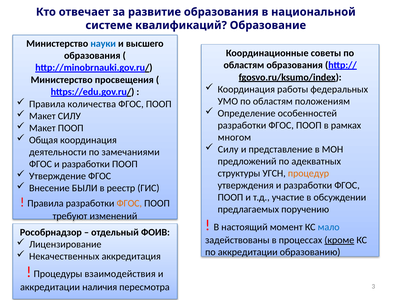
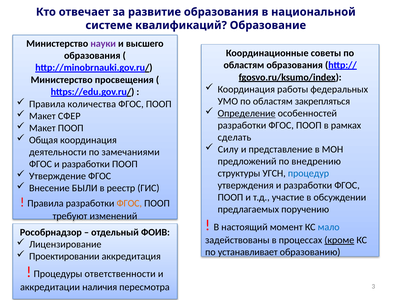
науки colour: blue -> purple (103, 44)
положениям: положениям -> закрепляться (322, 101)
Определение underline: none -> present (247, 113)
Макет СИЛУ: СИЛУ -> СФЕР (69, 116)
многом: многом -> сделать (234, 137)
адекватных: адекватных -> внедрению (316, 161)
процедур colour: orange -> blue (308, 173)
по аккредитации: аккредитации -> устанавливает (248, 251)
Некачественных: Некачественных -> Проектировании (64, 256)
взаимодействия: взаимодействия -> ответственности (120, 273)
